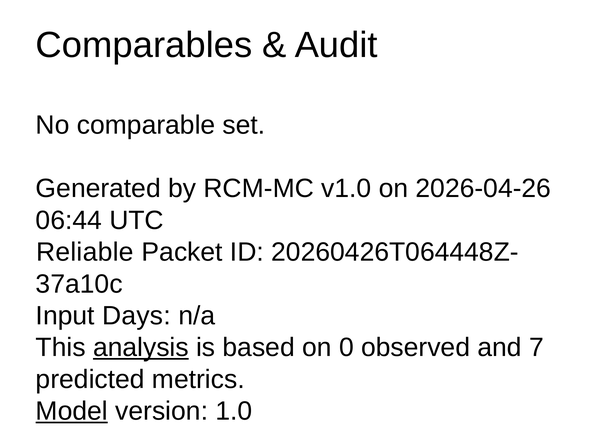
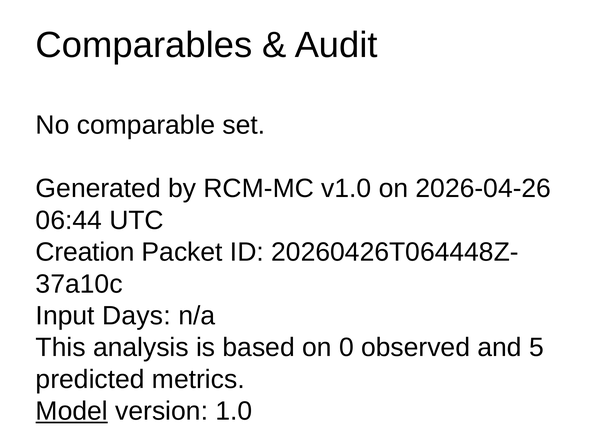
Reliable: Reliable -> Creation (85, 252)
analysis underline: present -> none (141, 348)
7: 7 -> 5 (536, 348)
